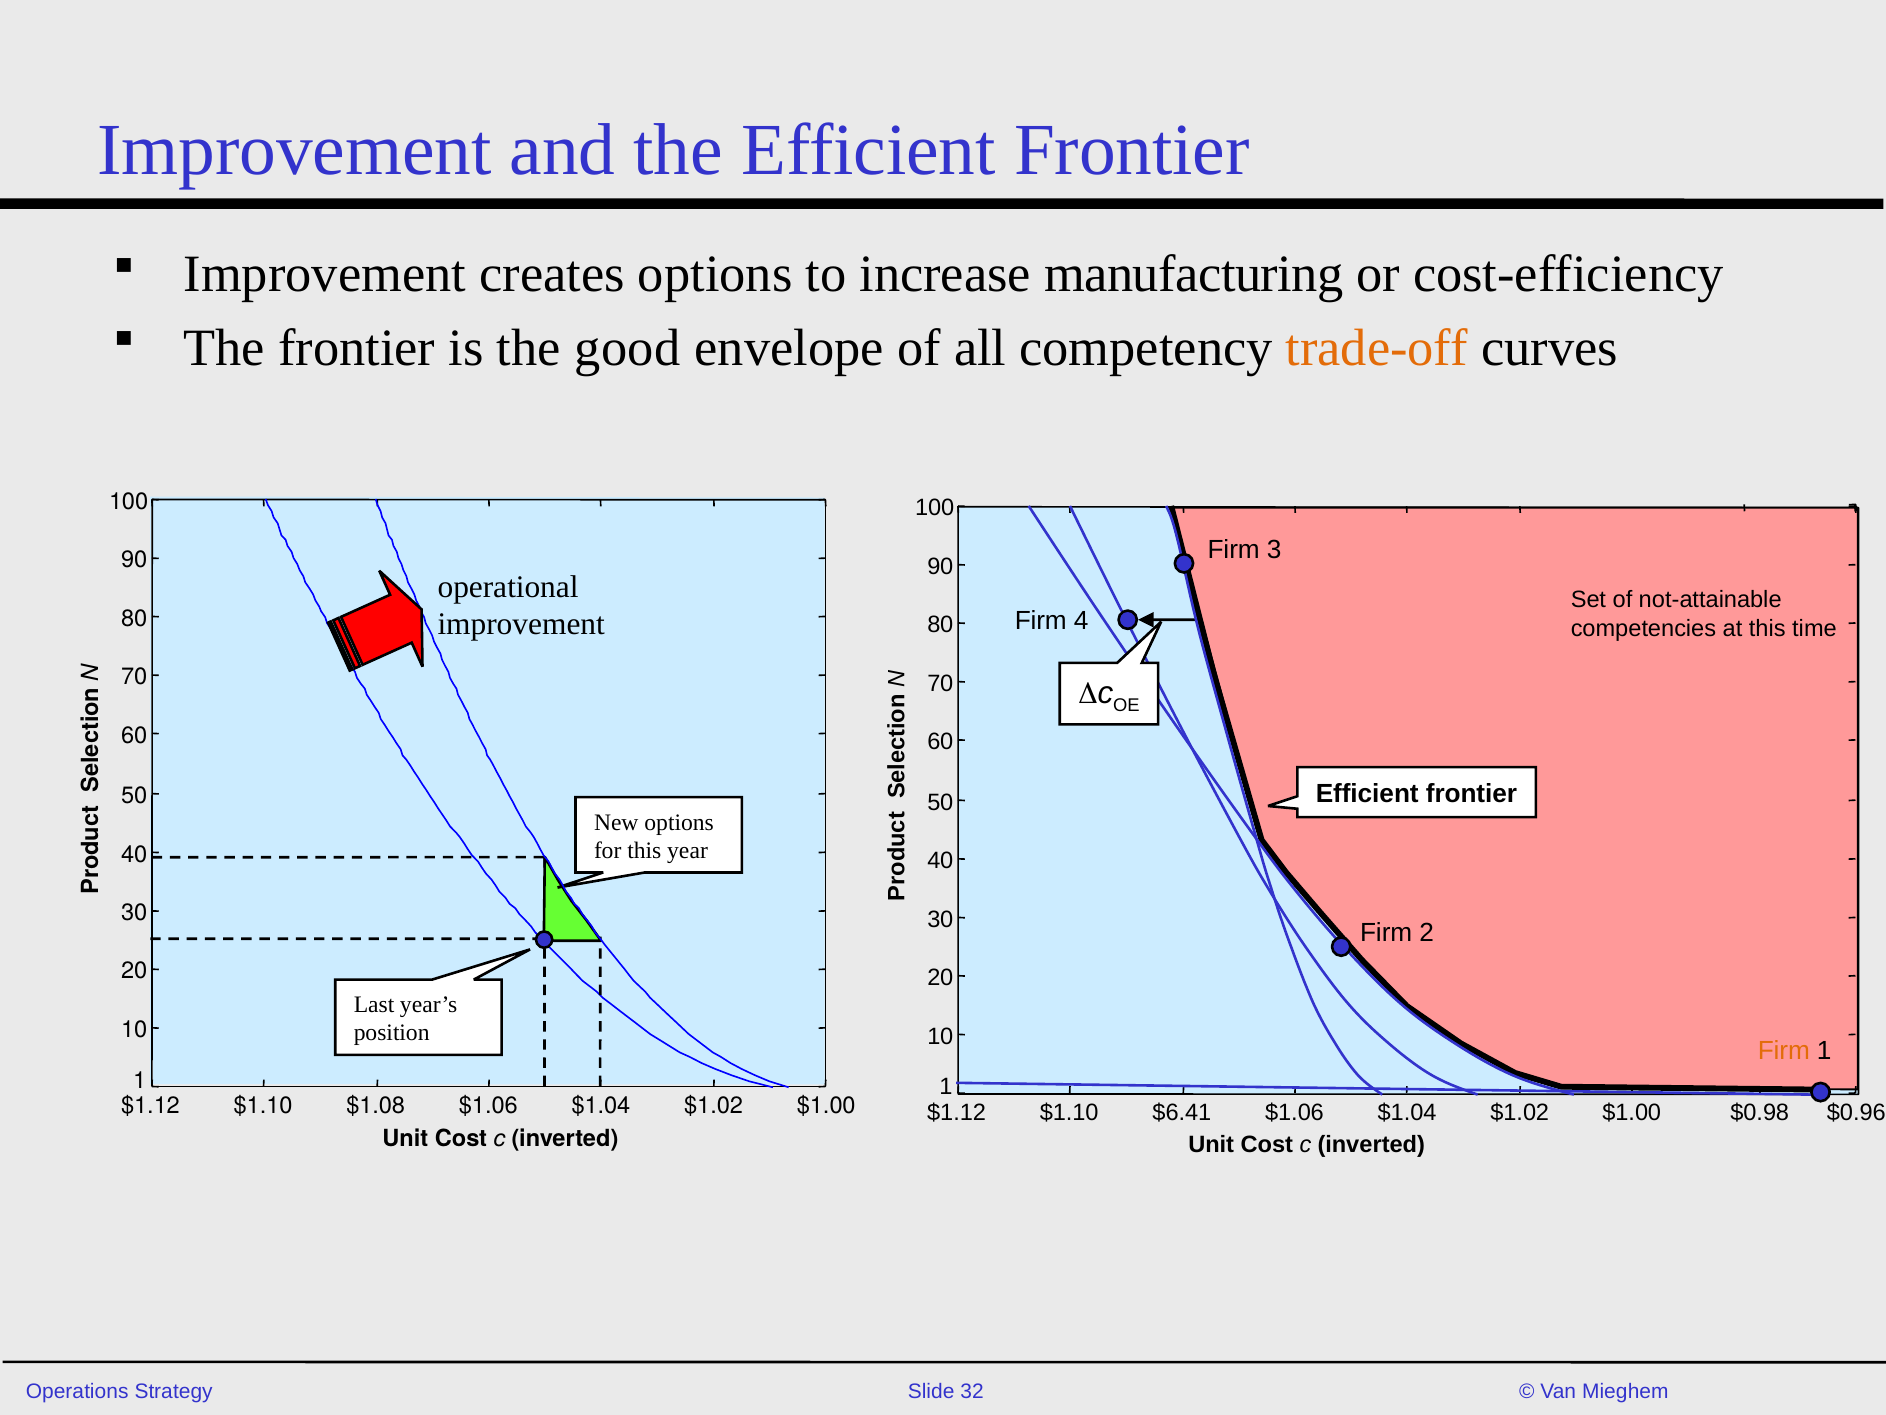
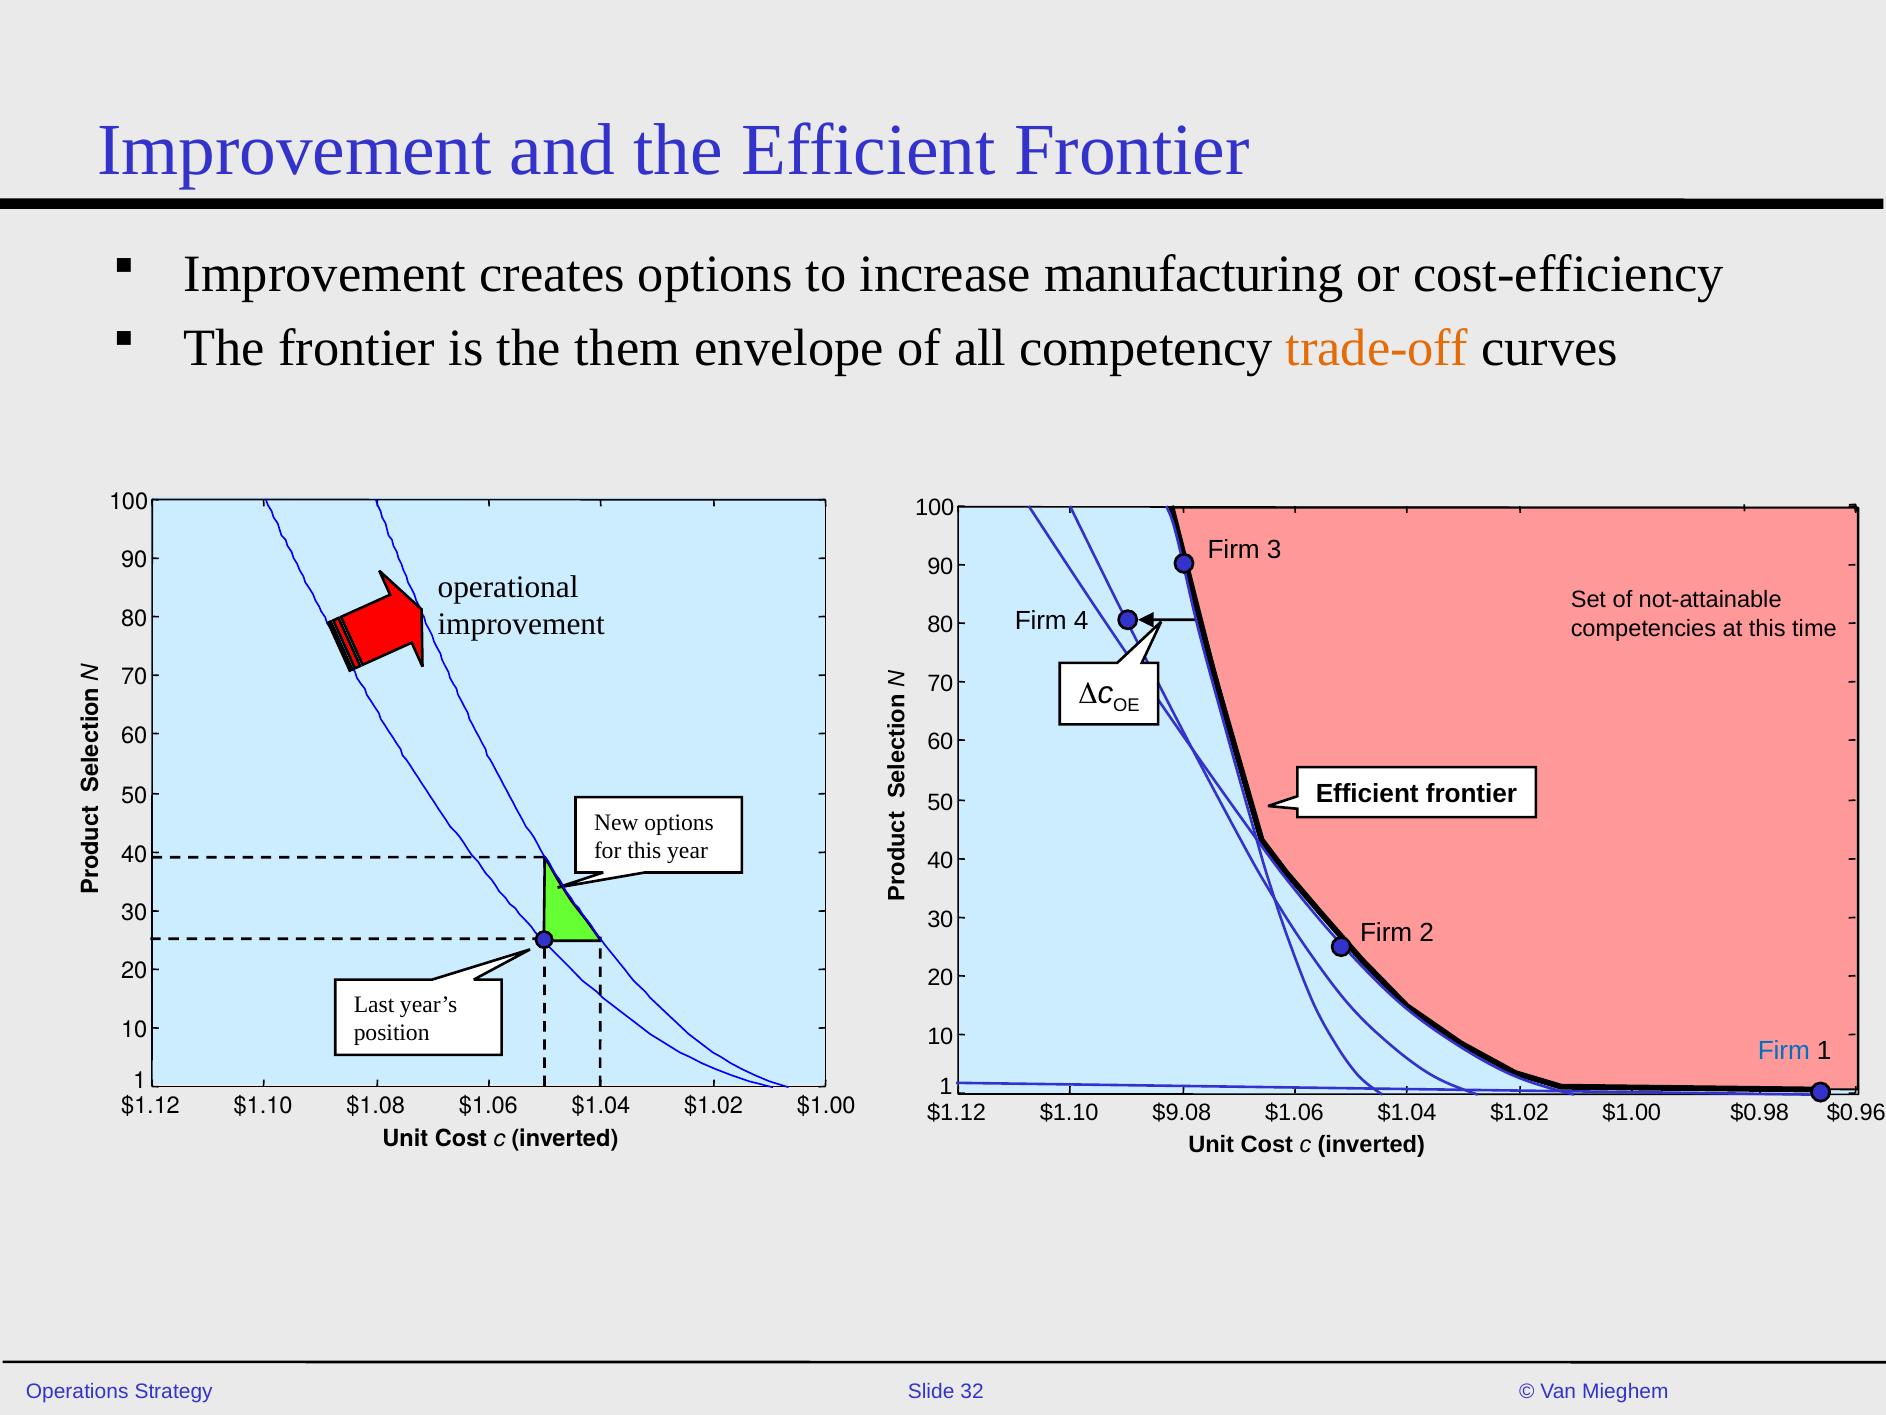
good: good -> them (627, 348)
Firm colour: orange -> blue (1784, 1051)
$6.41: $6.41 -> $9.08 (1182, 1112)
